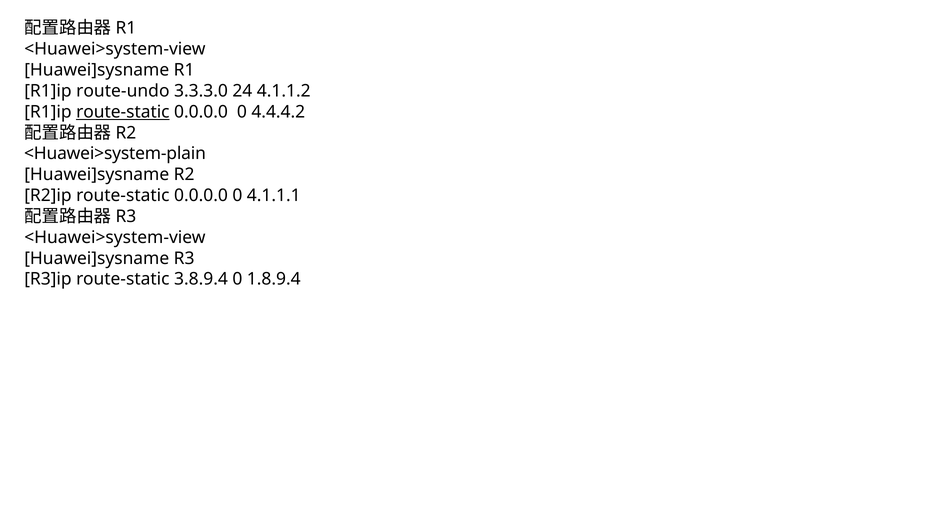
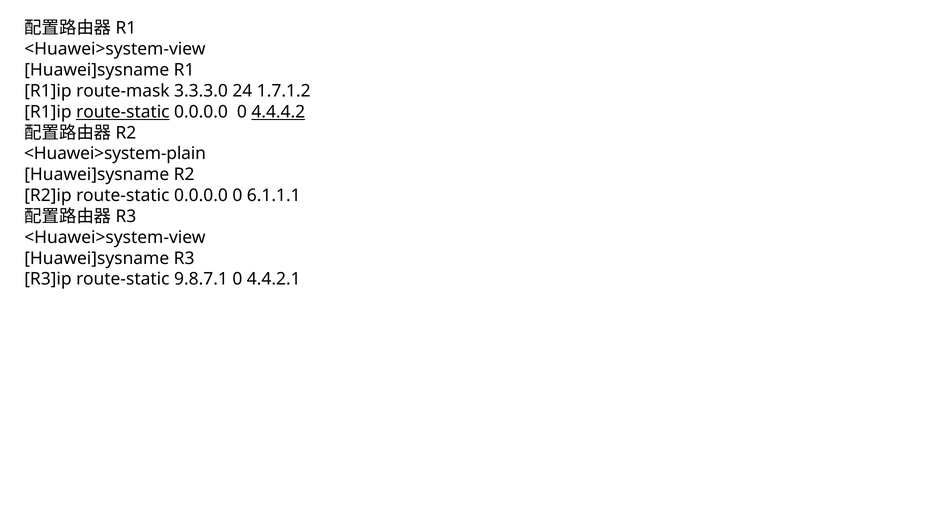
route-undo: route-undo -> route-mask (123, 91)
4.1.1.2: 4.1.1.2 -> 1.7.1.2 (284, 91)
4.4.4.2 underline: none -> present (278, 112)
4.1.1.1: 4.1.1.1 -> 6.1.1.1 (274, 195)
3.8.9.4: 3.8.9.4 -> 9.8.7.1 (201, 279)
1.8.9.4: 1.8.9.4 -> 4.4.2.1 (274, 279)
